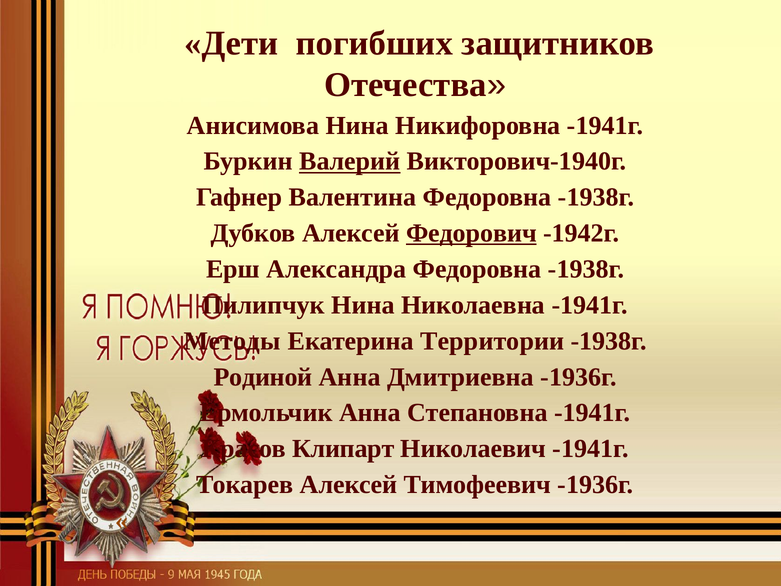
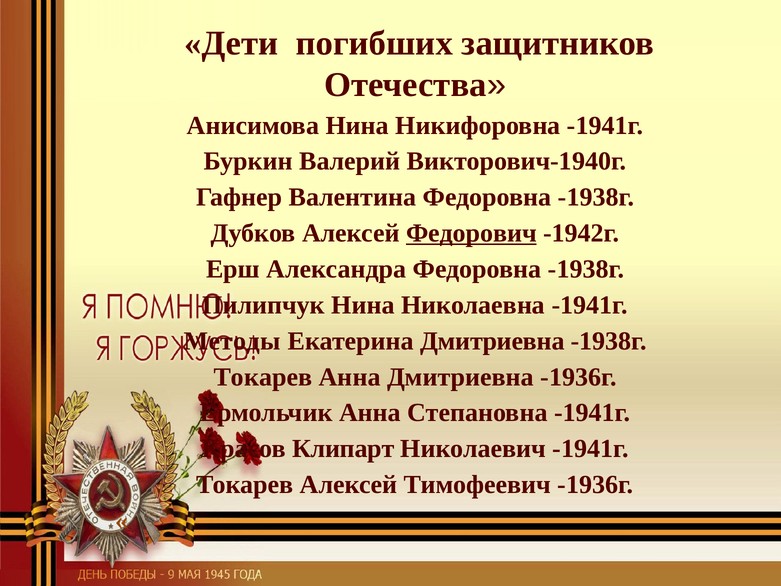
Валерий underline: present -> none (350, 161)
Екатерина Территории: Территории -> Дмитриевна (492, 341)
Родиной: Родиной -> Токарев (263, 377)
